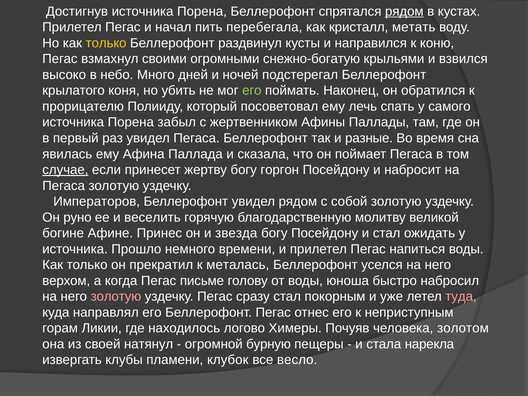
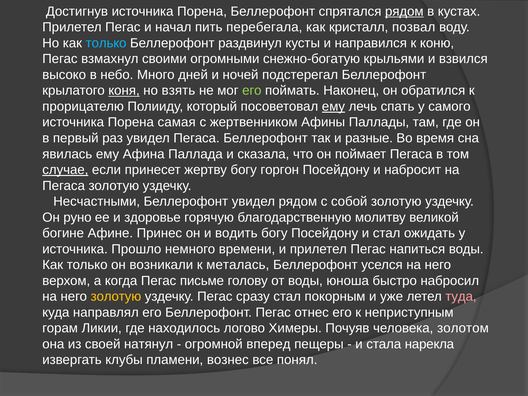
метать: метать -> позвал (414, 27)
только colour: yellow -> light blue (106, 43)
коня underline: none -> present (124, 91)
убить: убить -> взять (178, 91)
ему underline: none -> present (333, 106)
забыл: забыл -> самая (177, 122)
Императоров: Императоров -> Несчастными (97, 202)
веселить: веселить -> здоровье (152, 217)
звезда: звезда -> водить (236, 233)
прекратил: прекратил -> возникали (161, 265)
золотую colour: pink -> yellow (116, 297)
бурную: бурную -> вперед (268, 344)
клубок: клубок -> вознес (228, 360)
весло: весло -> понял (297, 360)
